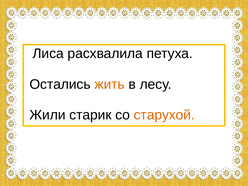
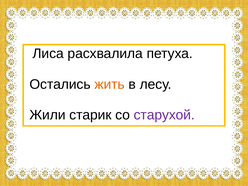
старухой colour: orange -> purple (164, 115)
